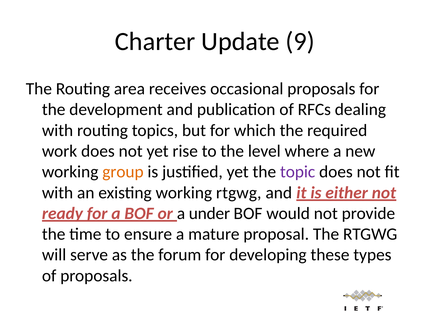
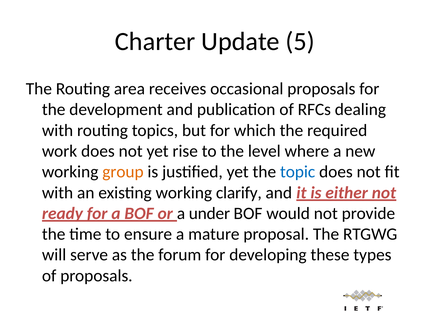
9: 9 -> 5 (300, 42)
topic colour: purple -> blue (298, 172)
working rtgwg: rtgwg -> clarify (239, 193)
